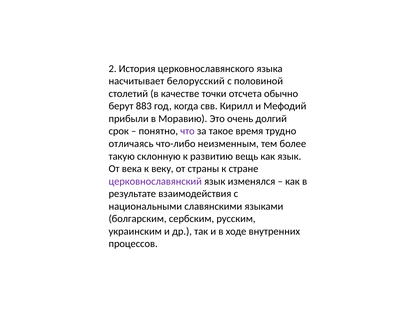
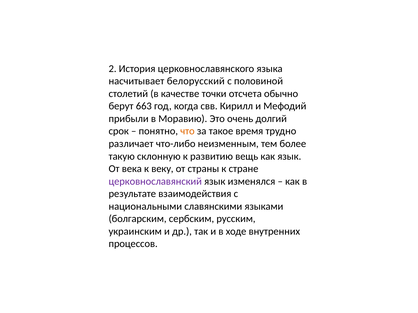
883: 883 -> 663 (144, 106)
что colour: purple -> orange (187, 131)
отличаясь: отличаясь -> различает (131, 144)
